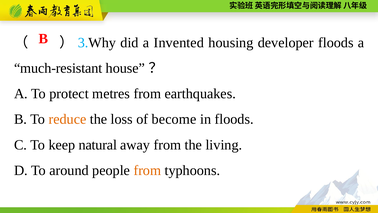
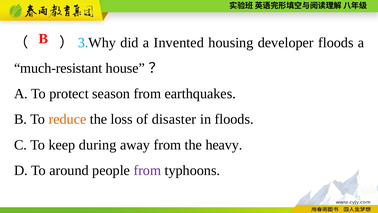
metres: metres -> season (111, 94)
become: become -> disaster (174, 119)
natural: natural -> during (98, 145)
living: living -> heavy (224, 145)
from colour: orange -> purple (147, 170)
